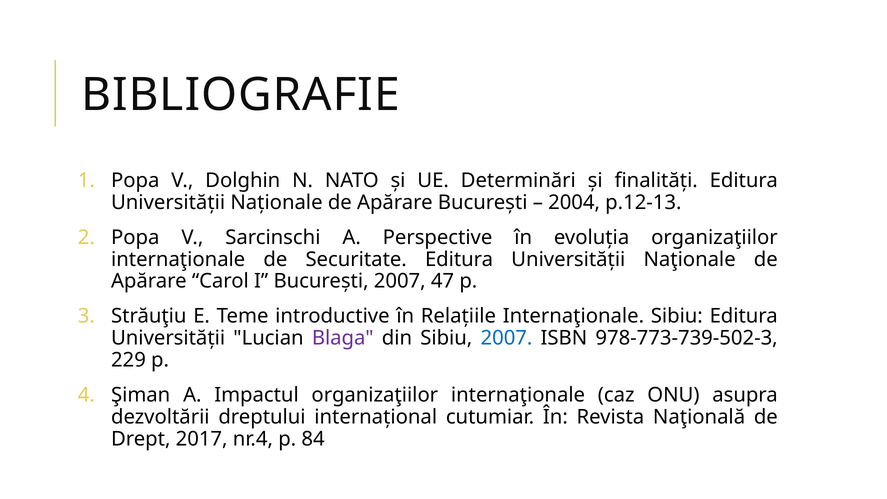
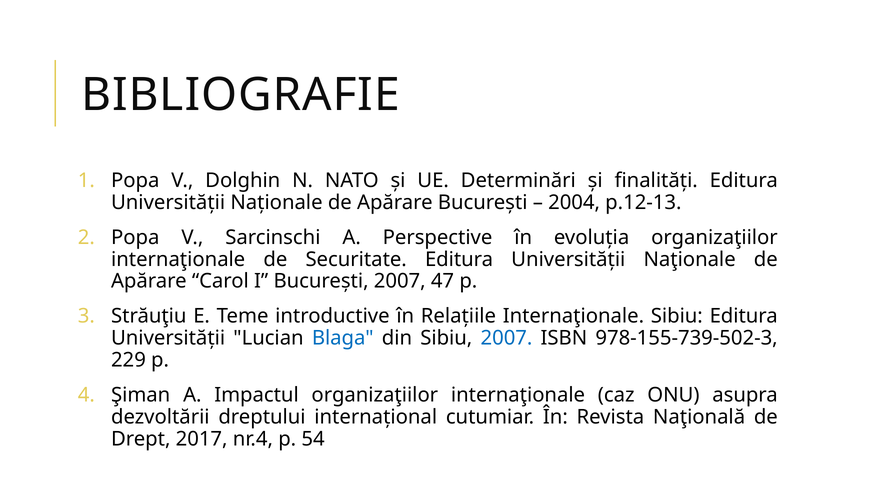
Blaga colour: purple -> blue (343, 338)
978-773-739-502-3: 978-773-739-502-3 -> 978-155-739-502-3 (687, 338)
84: 84 -> 54 (313, 439)
